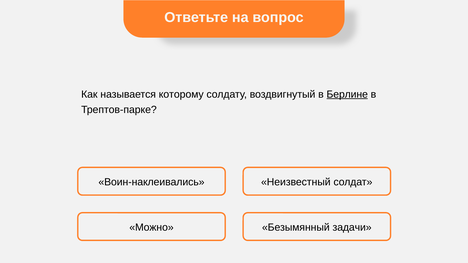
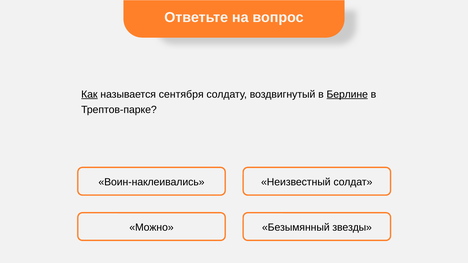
Как underline: none -> present (89, 94)
которому: которому -> сентября (181, 94)
задачи: задачи -> звезды (352, 227)
